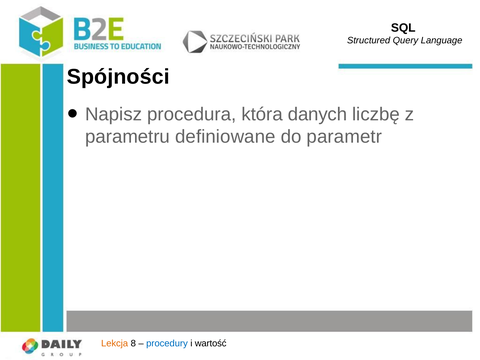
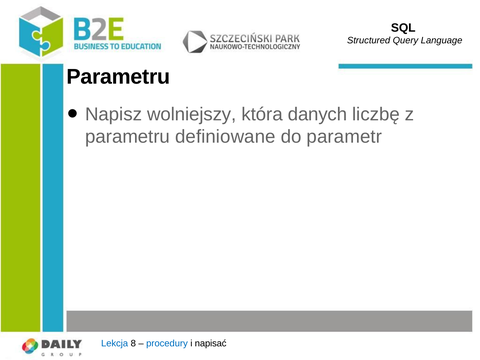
Spójności: Spójności -> Parametru (118, 77)
procedura: procedura -> wolniejszy (192, 114)
Lekcja colour: orange -> blue (115, 343)
wartość: wartość -> napisać (211, 343)
